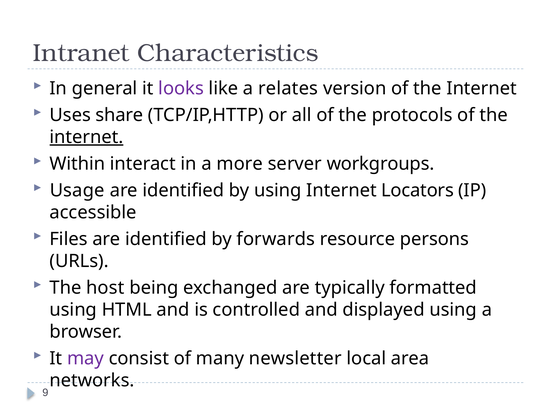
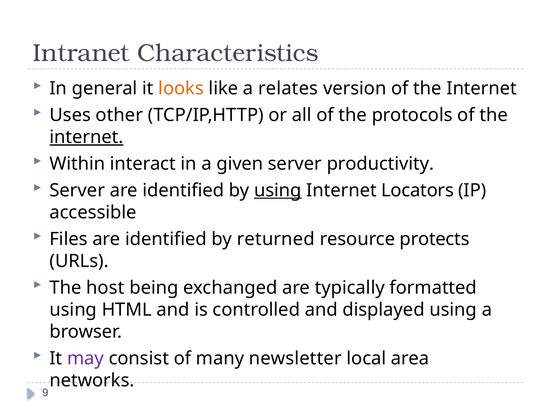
looks colour: purple -> orange (181, 88)
share: share -> other (119, 115)
more: more -> given (240, 164)
workgroups: workgroups -> productivity (380, 164)
Usage: Usage -> Server (77, 190)
using underline: none -> present (278, 190)
forwards: forwards -> returned (276, 239)
persons: persons -> protects (435, 239)
